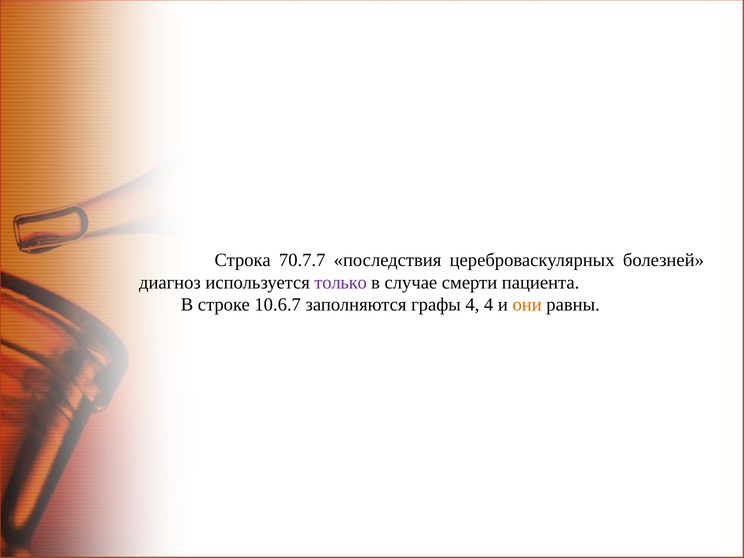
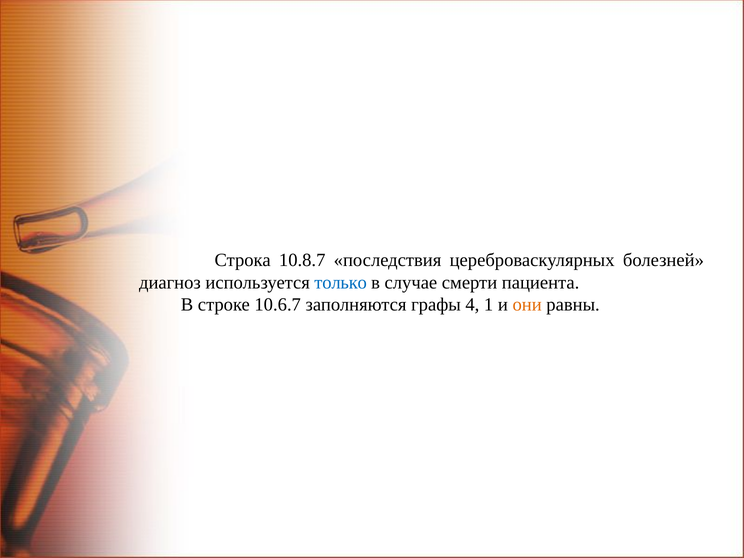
70.7.7: 70.7.7 -> 10.8.7 (302, 260)
только colour: purple -> blue (341, 282)
4 4: 4 -> 1 (489, 305)
